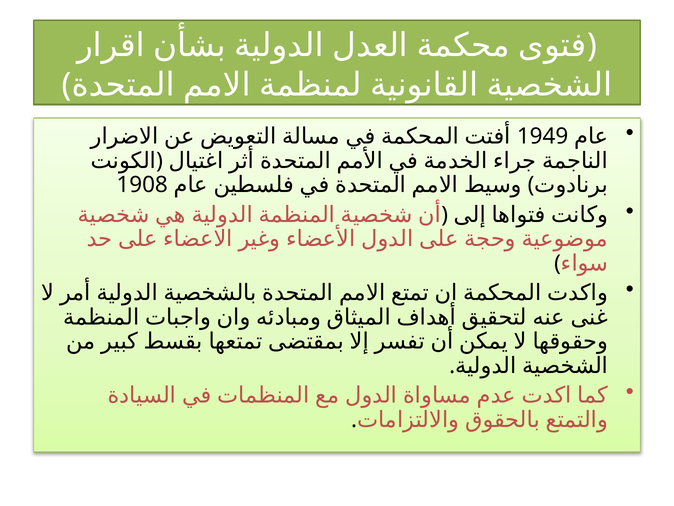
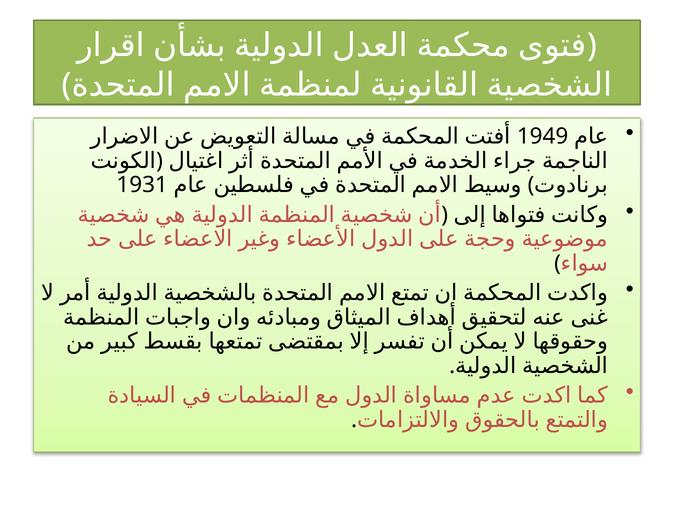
1908: 1908 -> 1931 (142, 185)
